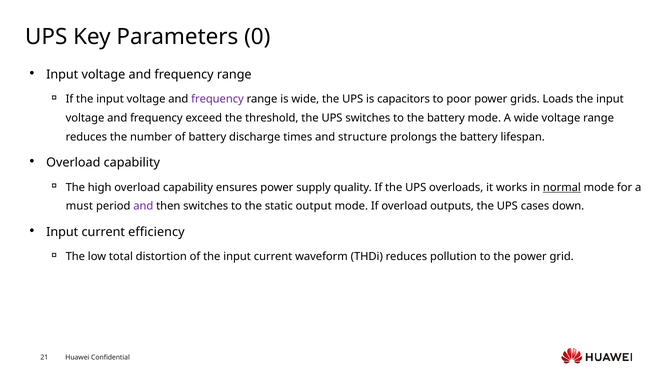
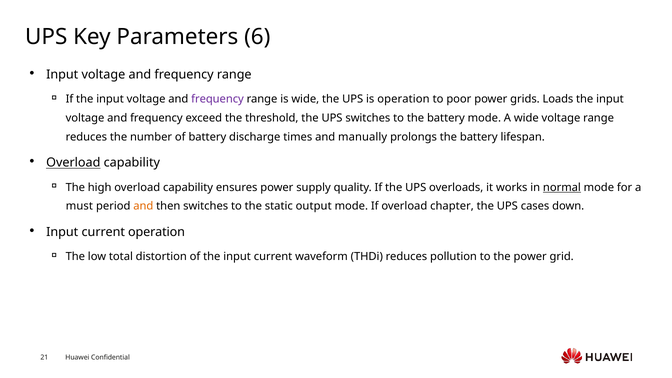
0: 0 -> 6 (257, 37)
is capacitors: capacitors -> operation (403, 99)
structure: structure -> manually (363, 137)
Overload underline: none -> present (73, 163)
and colour: purple -> orange (143, 206)
outputs: outputs -> chapter (452, 206)
current efficiency: efficiency -> operation (157, 232)
